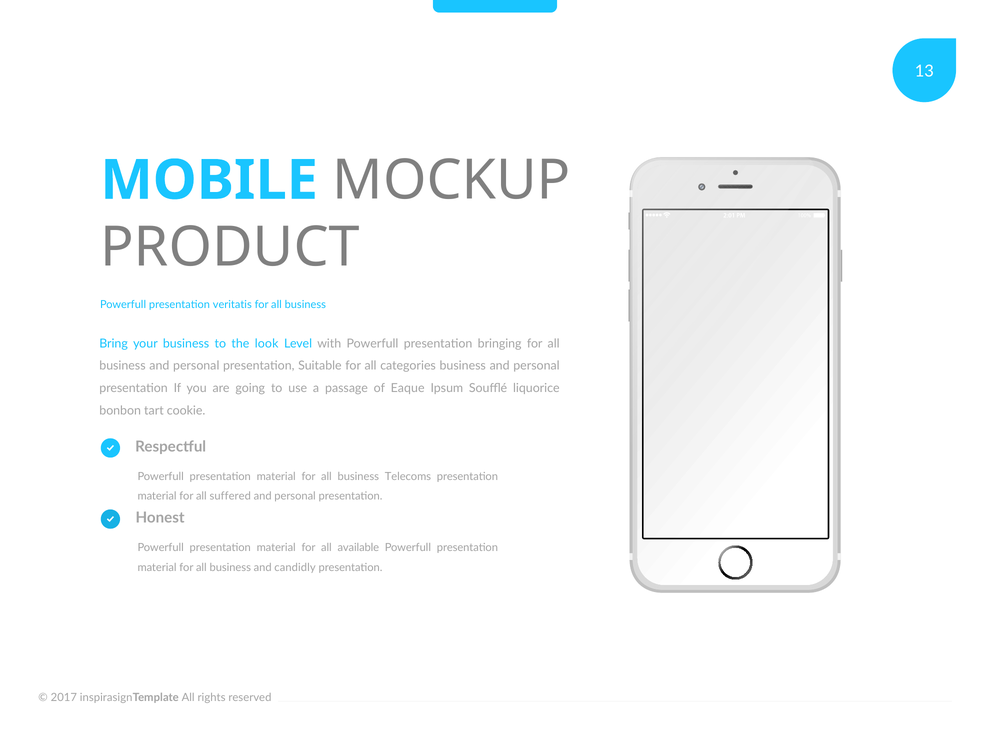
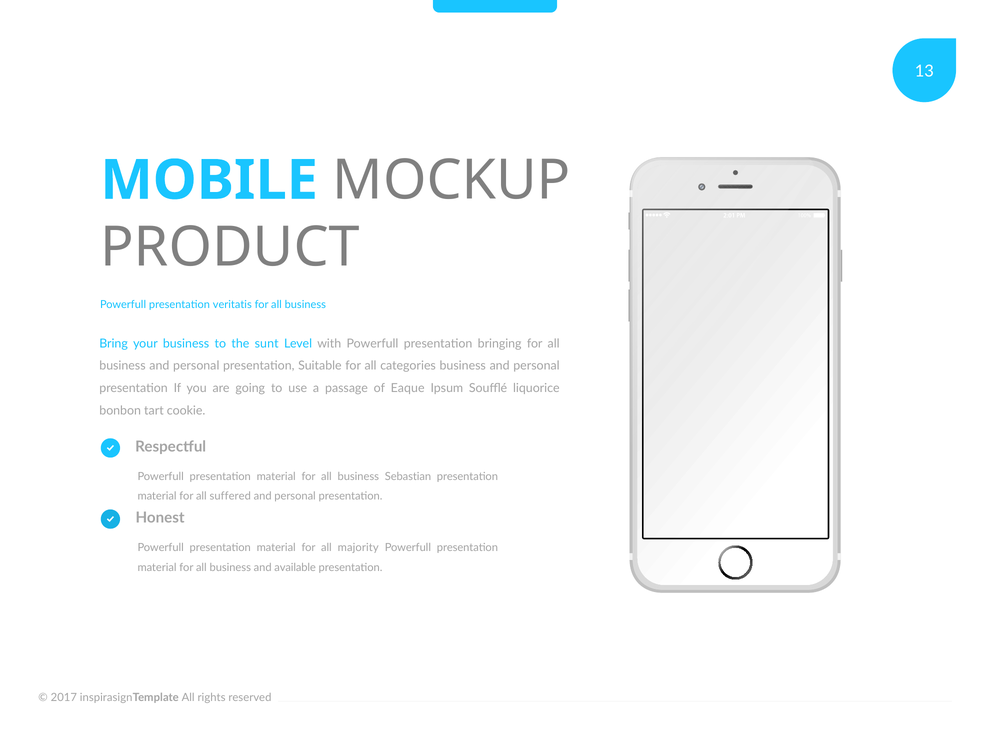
look: look -> sunt (267, 343)
Telecoms: Telecoms -> Sebastian (408, 476)
available: available -> majority (358, 547)
candidly: candidly -> available (295, 567)
